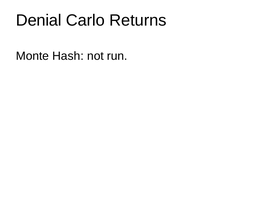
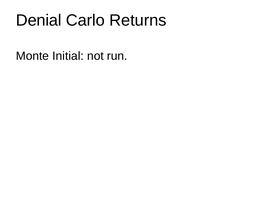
Hash: Hash -> Initial (68, 56)
